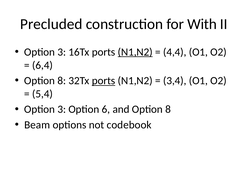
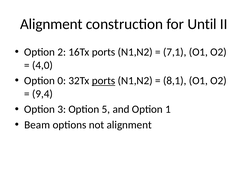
Precluded: Precluded -> Alignment (51, 24)
With: With -> Until (202, 24)
3: 3 -> 2 (62, 52)
N1,N2 underline: present -> none (135, 52)
4,4: 4,4 -> 7,1 (175, 52)
6,4: 6,4 -> 4,0 (42, 65)
8: 8 -> 0 (62, 81)
3,4: 3,4 -> 8,1 (175, 81)
5,4: 5,4 -> 9,4 (42, 94)
6: 6 -> 5 (106, 109)
and Option 8: 8 -> 1 (168, 109)
not codebook: codebook -> alignment (129, 125)
